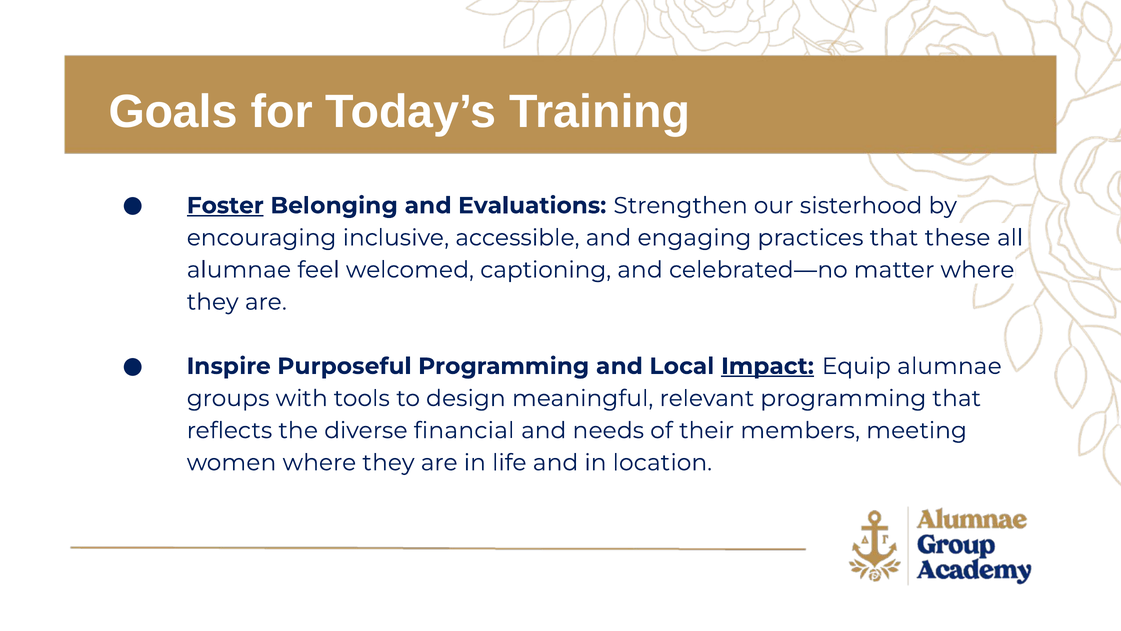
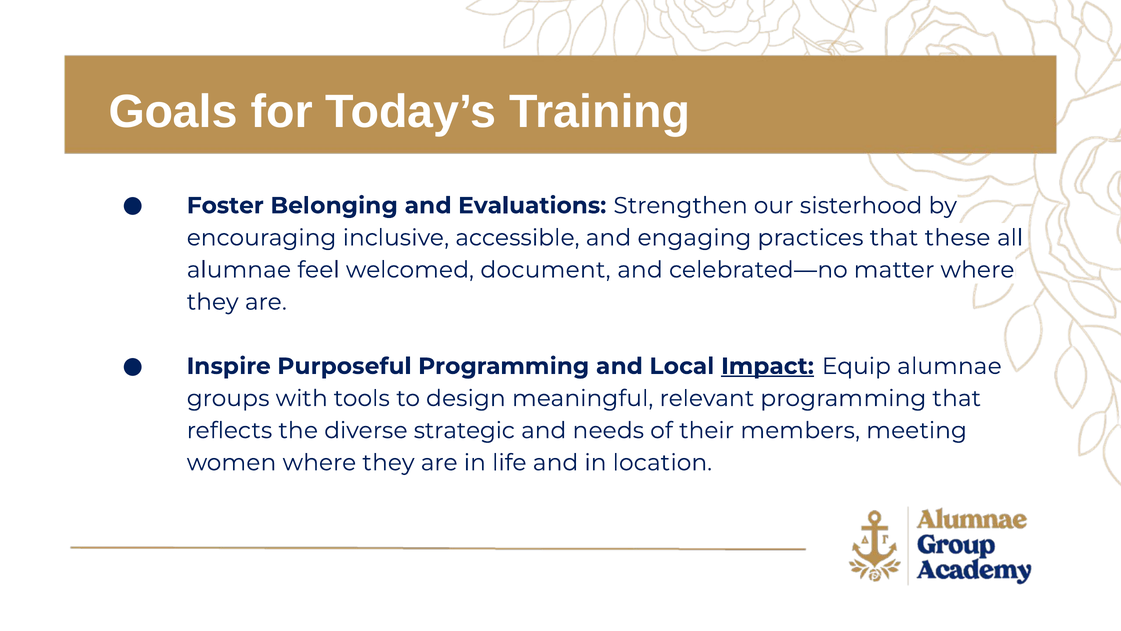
Foster underline: present -> none (225, 205)
captioning: captioning -> document (545, 270)
financial: financial -> strategic (464, 430)
